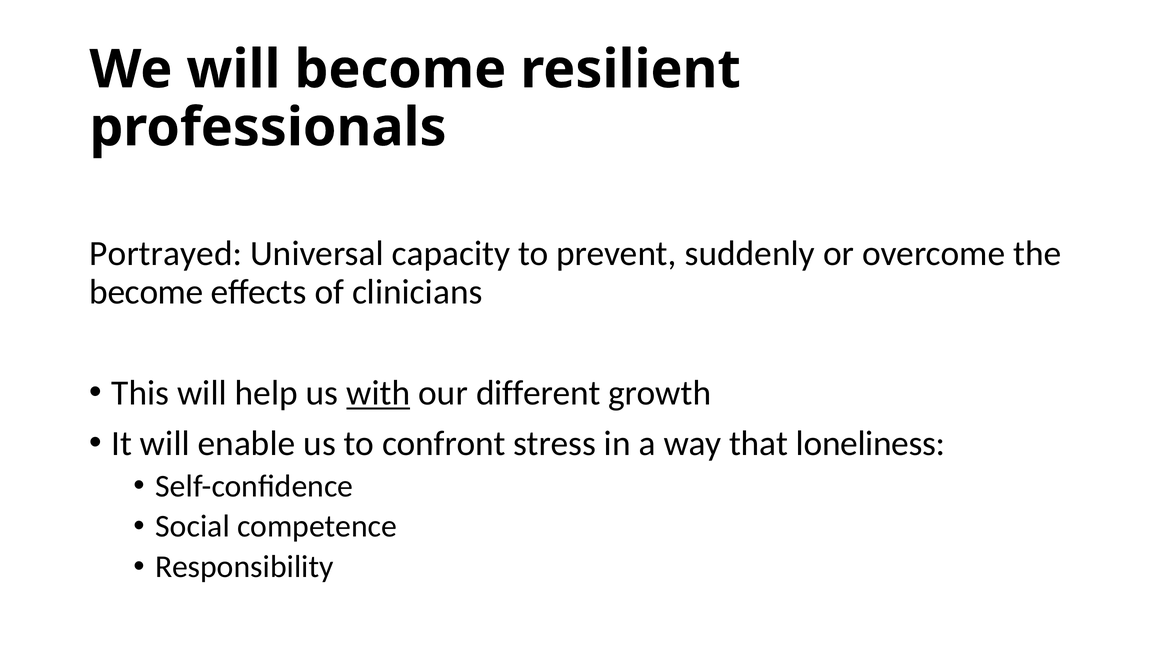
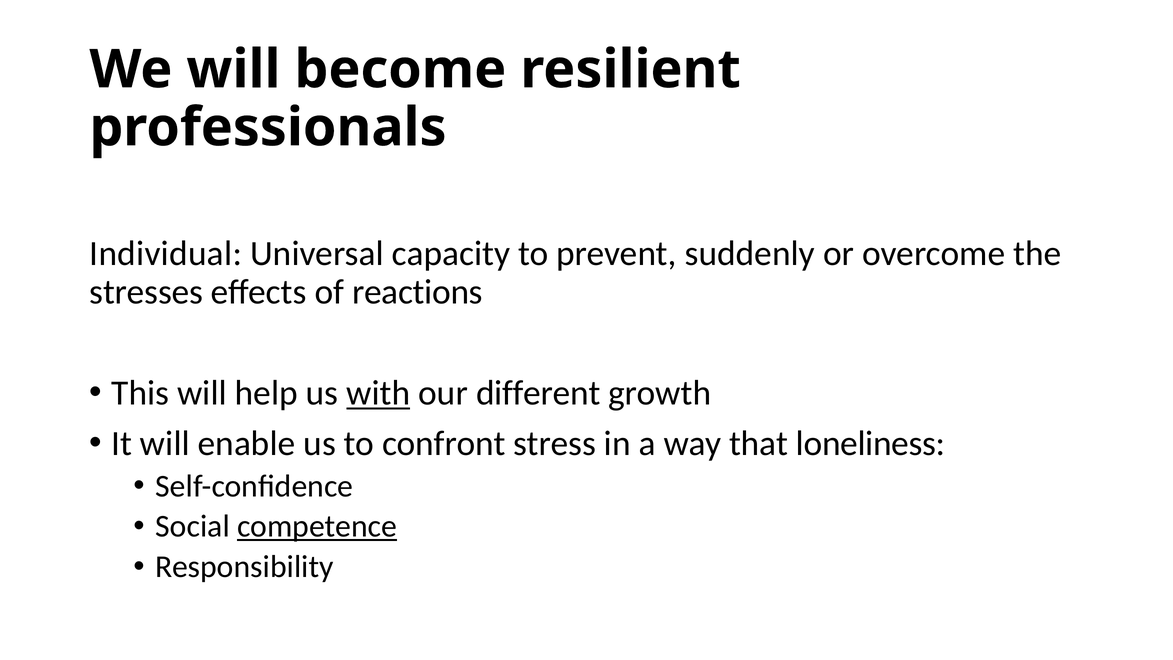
Portrayed: Portrayed -> Individual (166, 254)
become: become -> stresses (146, 292)
clinicians: clinicians -> reactions (417, 292)
competence underline: none -> present (317, 526)
